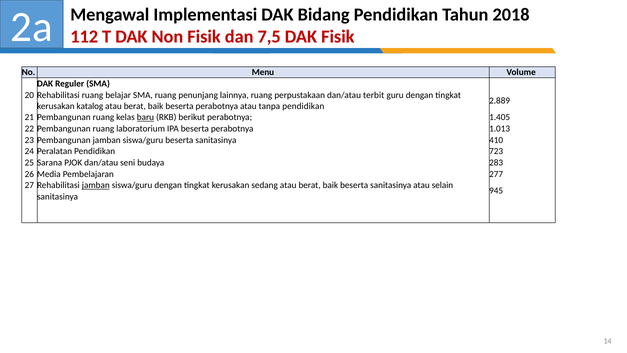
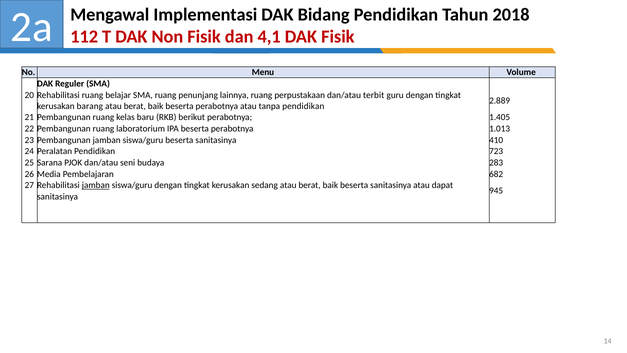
7,5: 7,5 -> 4,1 (269, 37)
katalog: katalog -> barang (90, 106)
baru underline: present -> none (145, 117)
277: 277 -> 682 (496, 174)
selain: selain -> dapat (442, 185)
